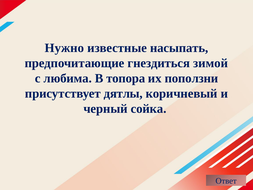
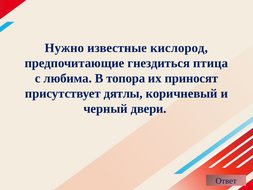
насыпать: насыпать -> кислород (179, 48)
зимой: зимой -> птица (211, 63)
поползни: поползни -> приносят (191, 78)
сойка: сойка -> двери (149, 109)
